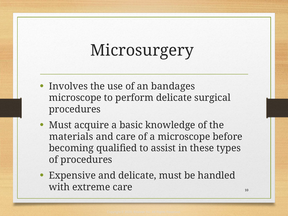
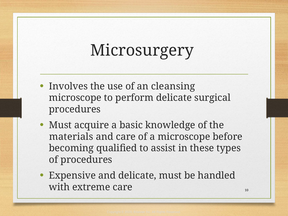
bandages: bandages -> cleansing (173, 86)
